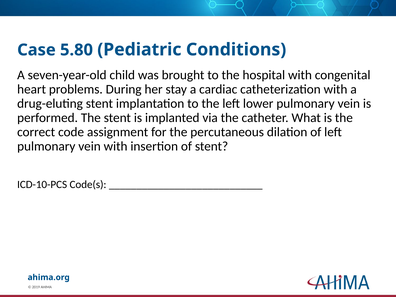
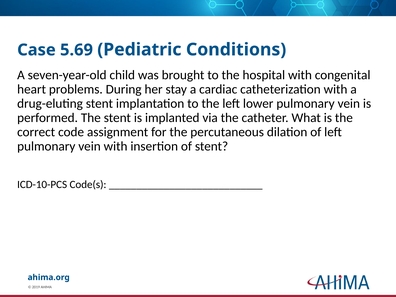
5.80: 5.80 -> 5.69 (76, 50)
